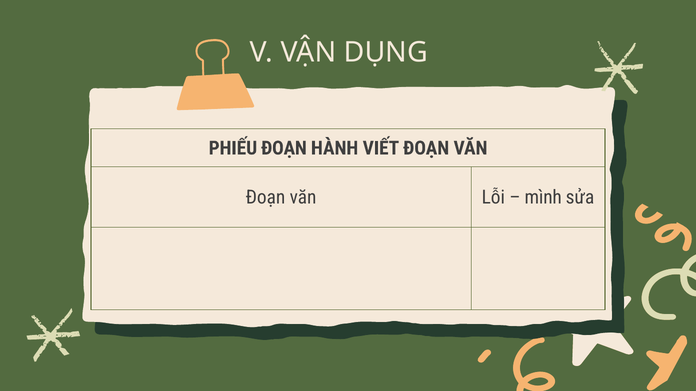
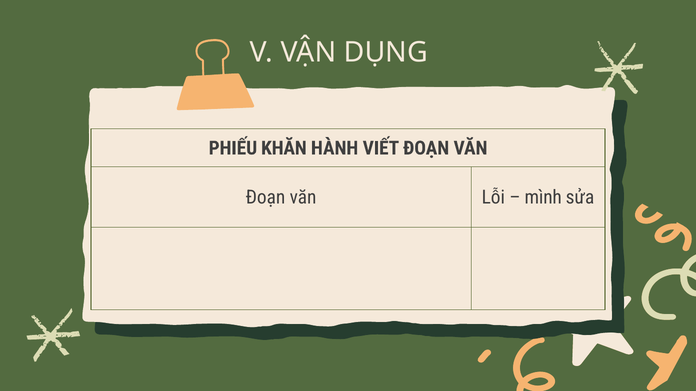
PHIẾU ĐOẠN: ĐOẠN -> KHĂN (284, 148)
